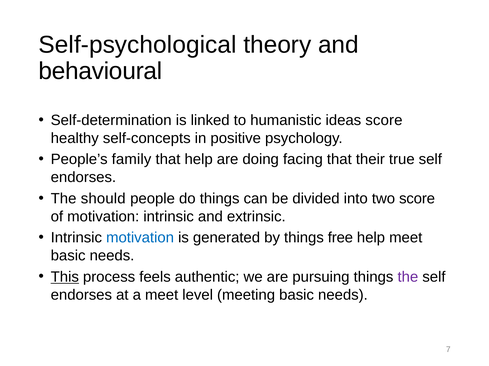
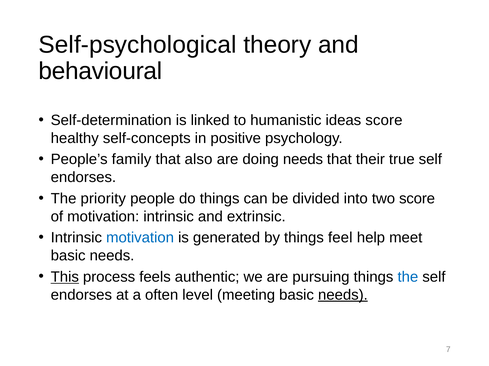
that help: help -> also (199, 160)
doing facing: facing -> needs (303, 160)
should: should -> priority (103, 199)
free: free -> feel (340, 238)
the colour: purple -> blue (408, 277)
a meet: meet -> often (162, 295)
needs underline: none -> present (343, 295)
